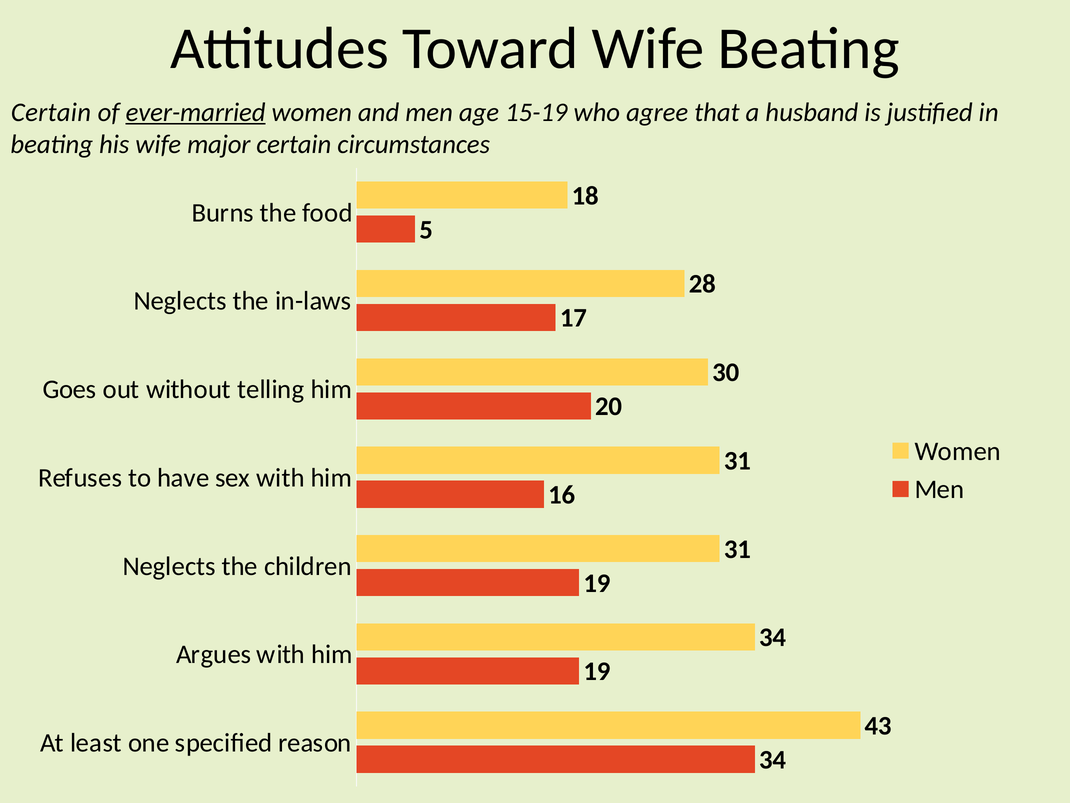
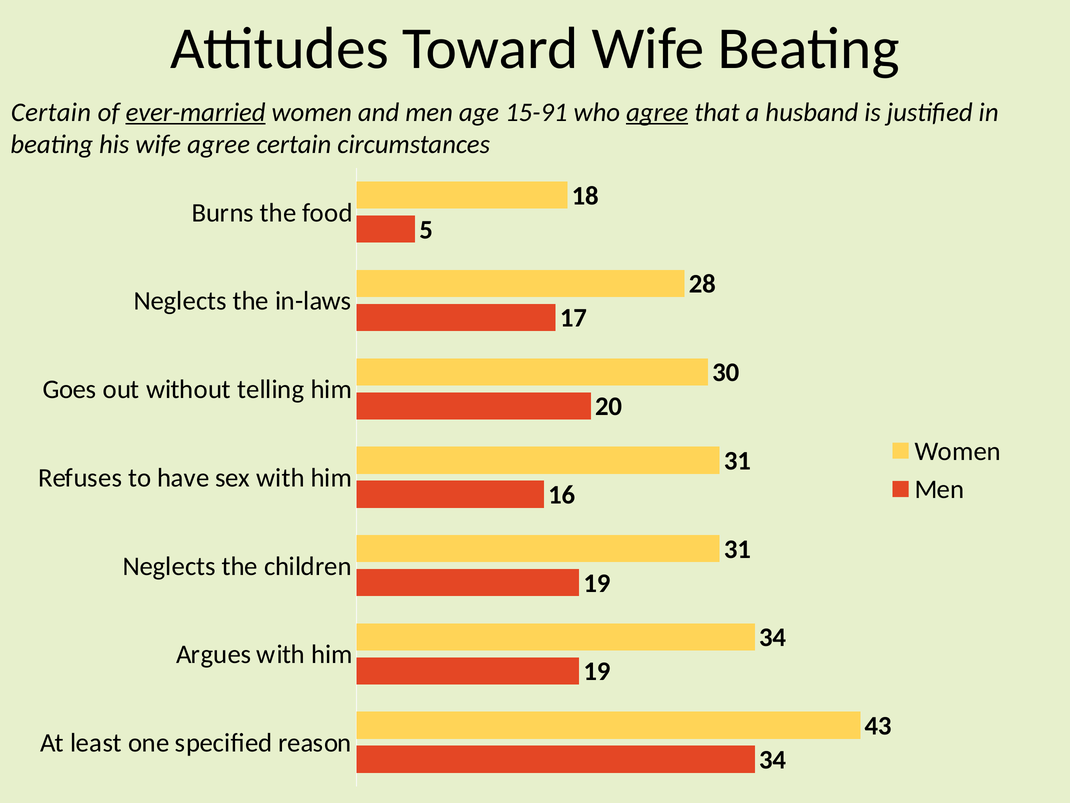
15-19: 15-19 -> 15-91 (536, 112)
agree underline: none -> present (657, 112)
wife major: major -> agree (219, 144)
